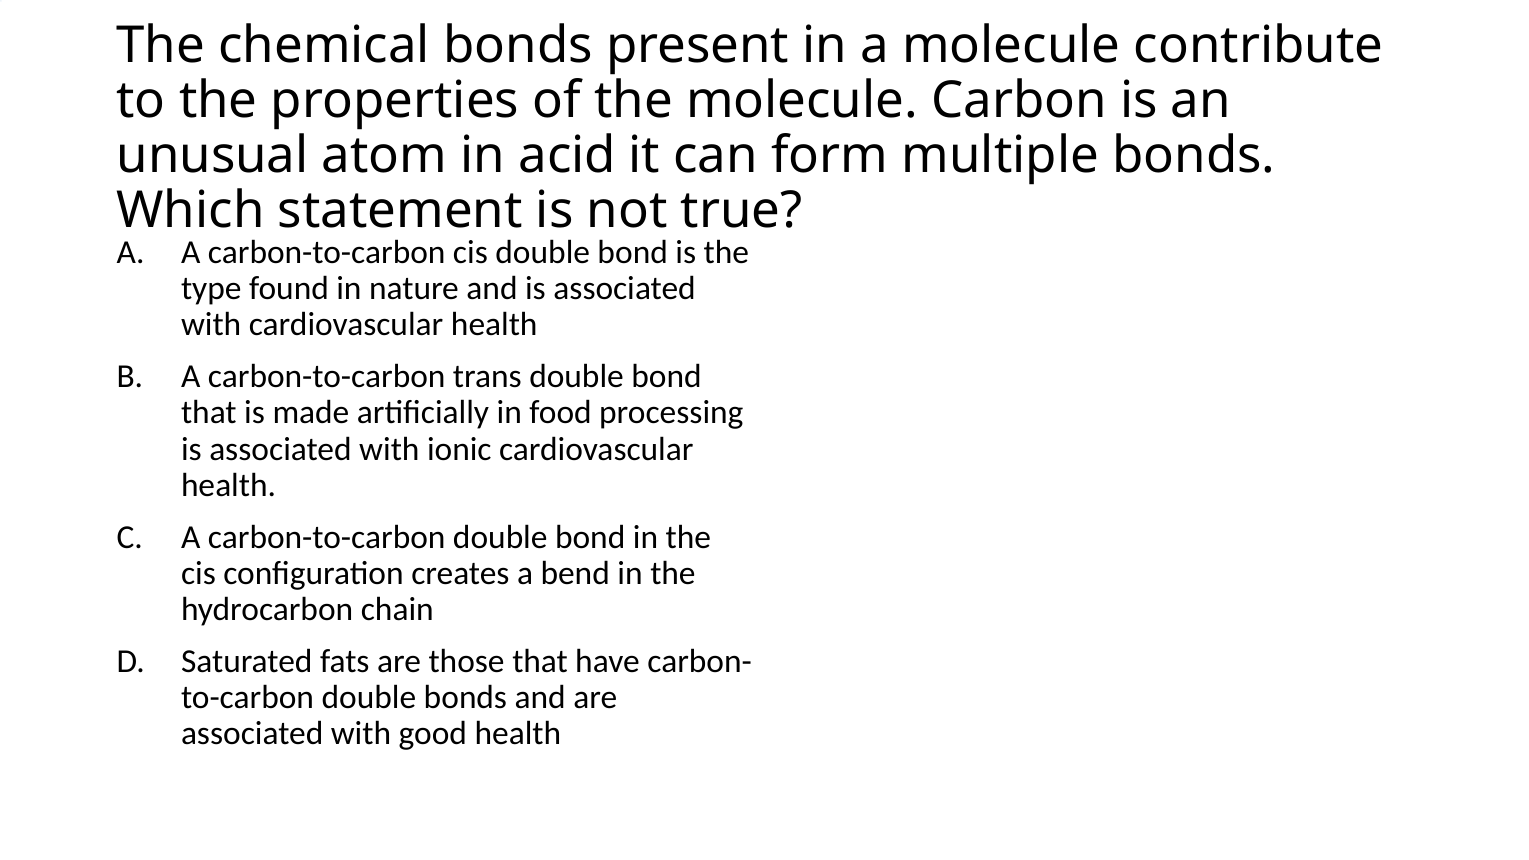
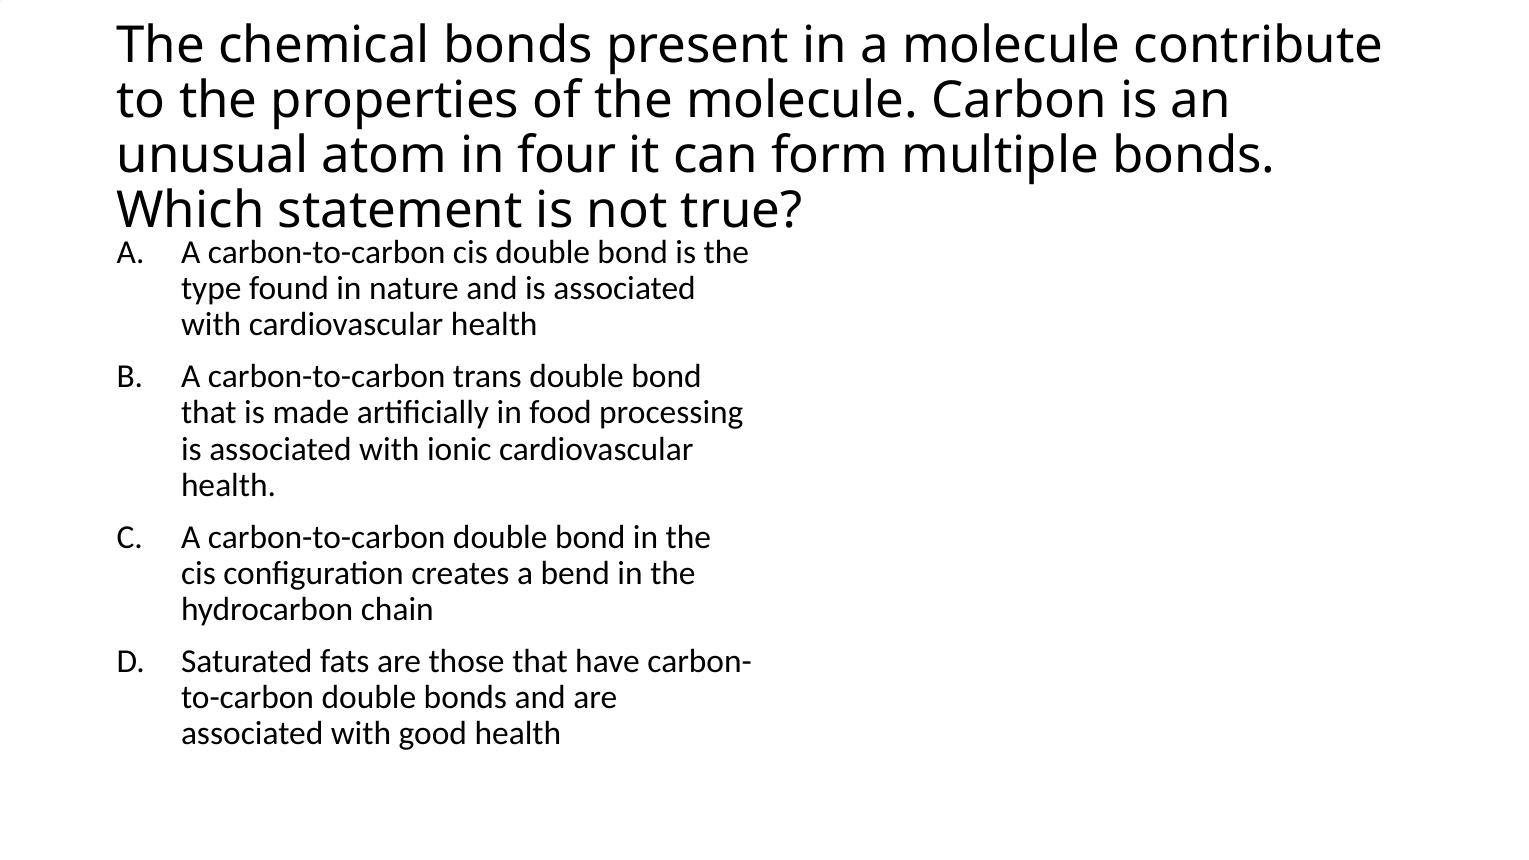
acid: acid -> four (567, 156)
